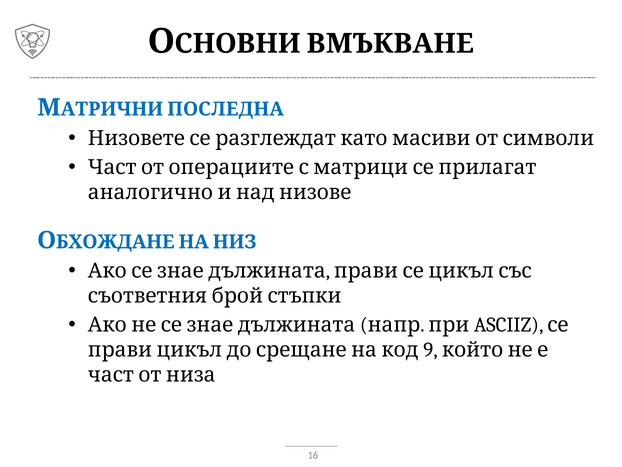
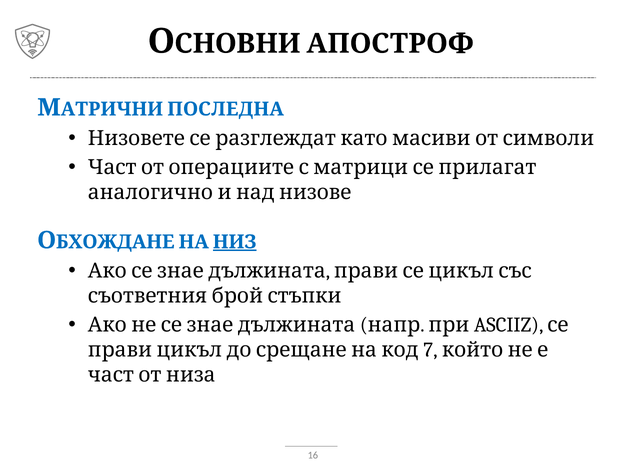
ВМЪКВАНЕ: ВМЪКВАНЕ -> АПОСТРОФ (390, 44)
НИЗ underline: none -> present (235, 242)
9: 9 -> 7 (430, 350)
